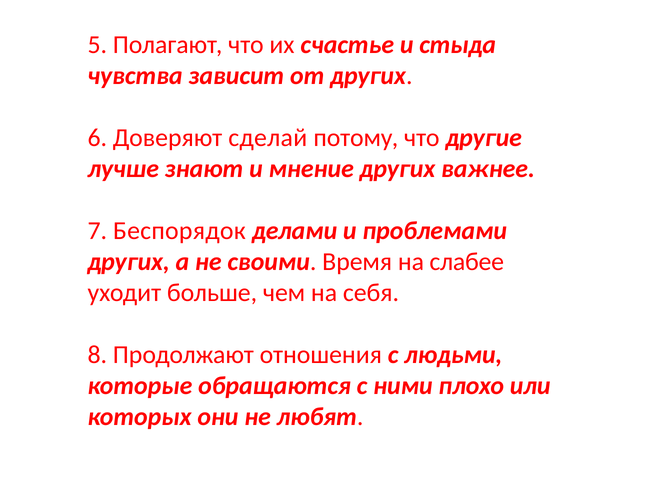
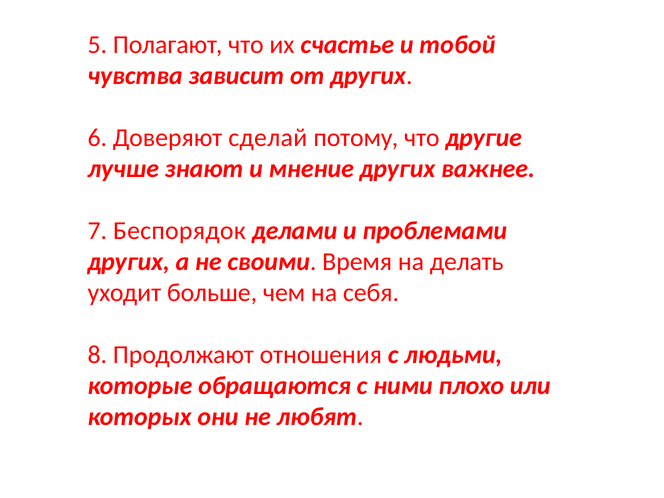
стыда: стыда -> тобой (457, 45)
слабее: слабее -> делать (467, 262)
